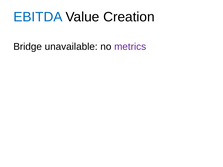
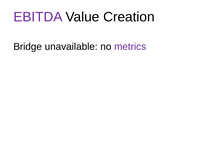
EBITDA colour: blue -> purple (38, 17)
